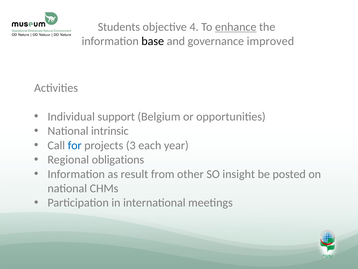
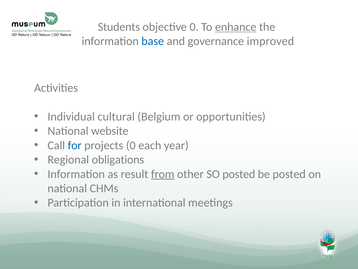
objective 4: 4 -> 0 (194, 27)
base colour: black -> blue (153, 41)
support: support -> cultural (116, 116)
intrinsic: intrinsic -> website (110, 131)
projects 3: 3 -> 0 (131, 145)
from underline: none -> present (163, 174)
SO insight: insight -> posted (239, 174)
